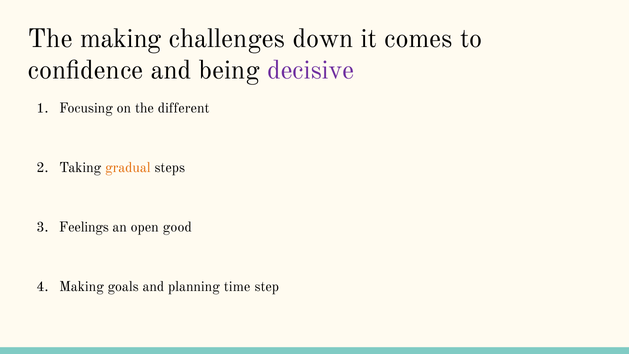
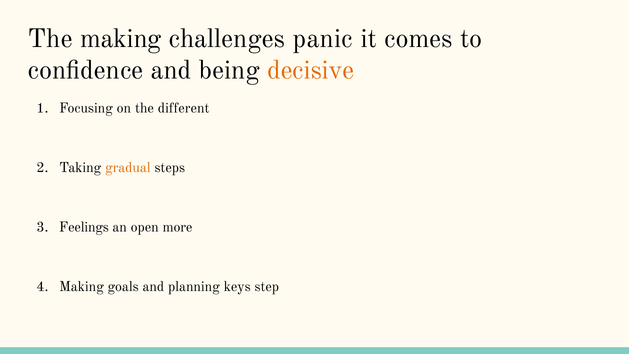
down: down -> panic (323, 39)
decisive colour: purple -> orange (311, 70)
good: good -> more (177, 227)
time: time -> keys (237, 286)
